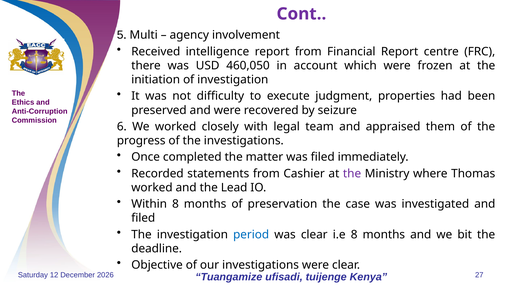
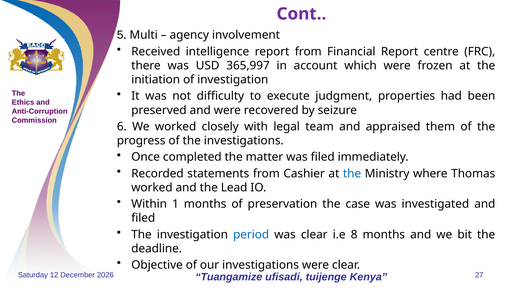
460,050: 460,050 -> 365,997 (248, 66)
the colour: purple -> blue (352, 174)
Within 8: 8 -> 1 (175, 204)
